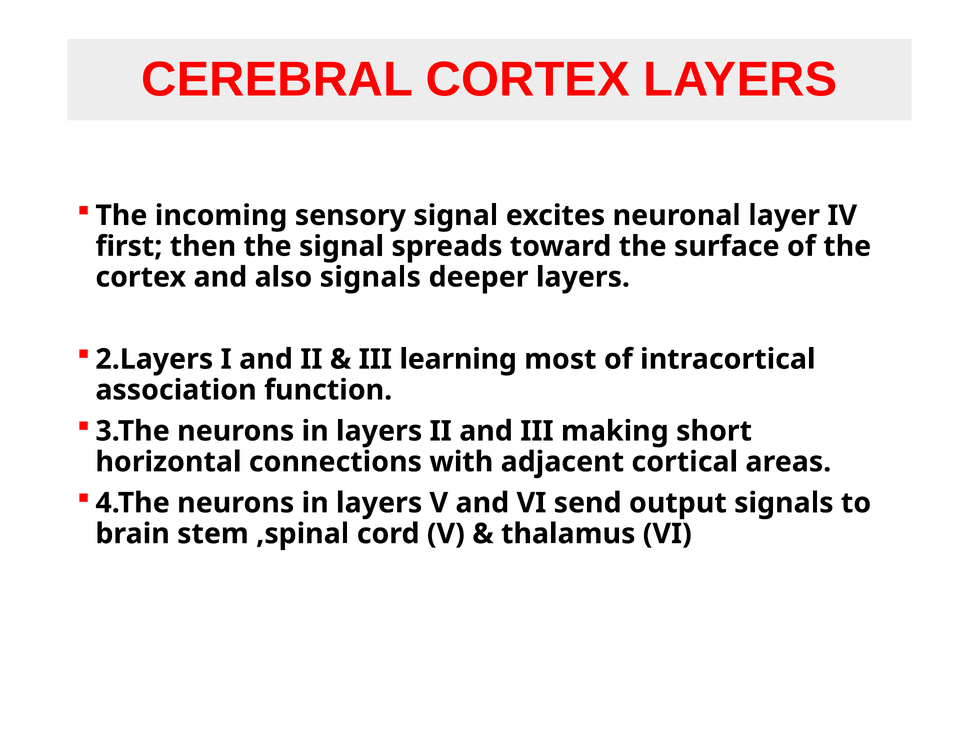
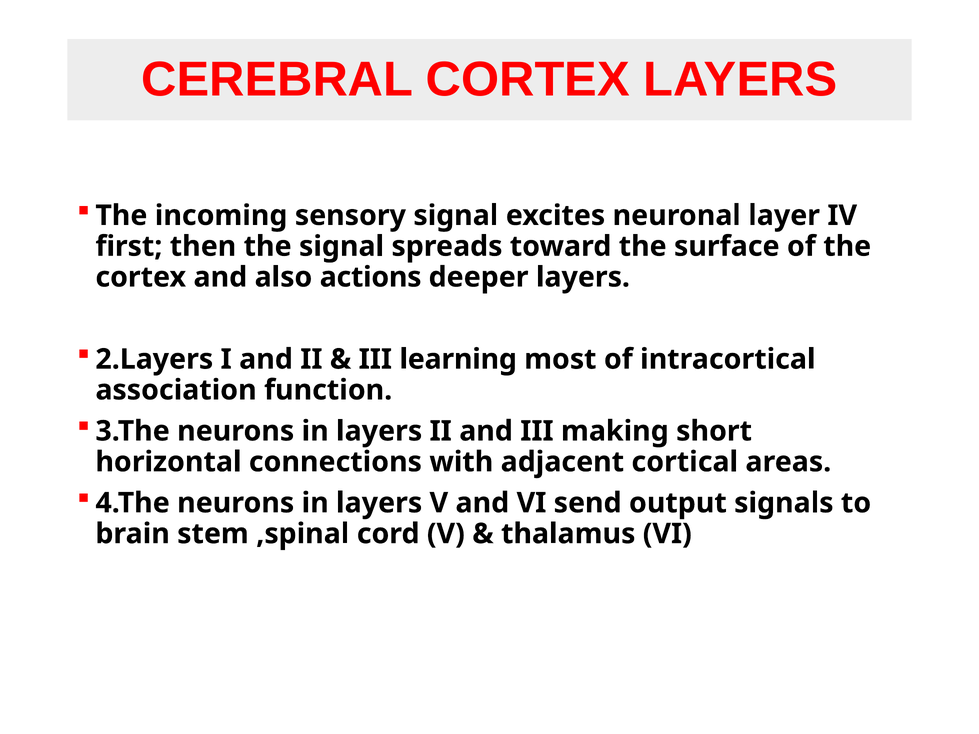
also signals: signals -> actions (371, 277)
